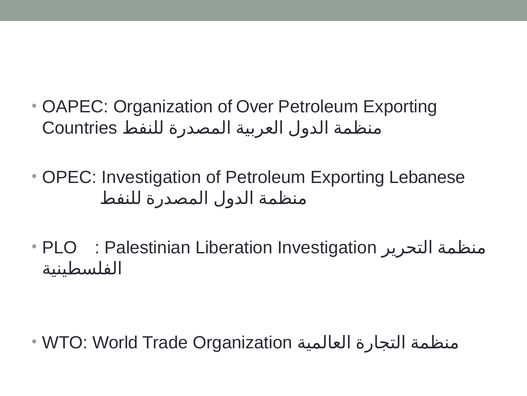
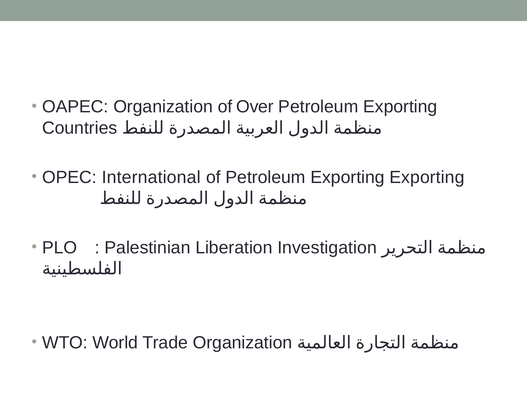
OPEC Investigation: Investigation -> International (151, 177)
Exporting Lebanese: Lebanese -> Exporting (427, 177)
